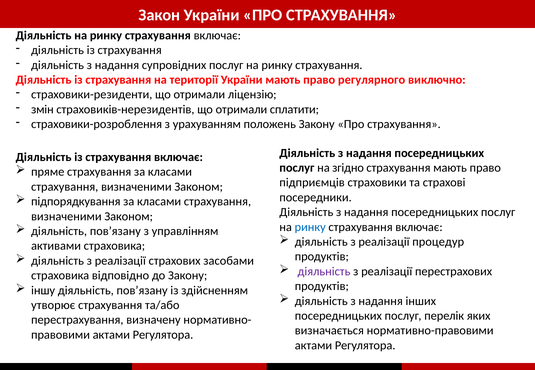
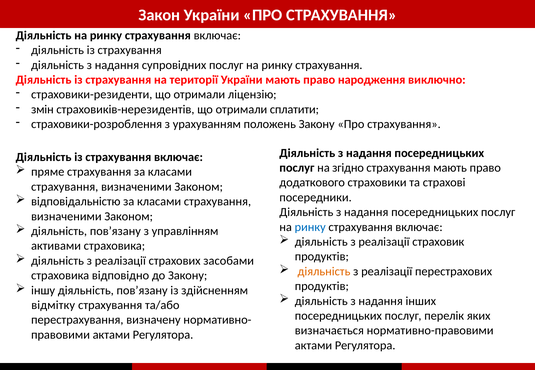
регулярного: регулярного -> народження (372, 80)
підприємців: підприємців -> додаткового (312, 183)
підпорядкування: підпорядкування -> відповідальністю (76, 202)
процедур: процедур -> страховик (438, 242)
діяльність colour: purple -> orange (324, 272)
утворює: утворює -> відмітку (53, 305)
